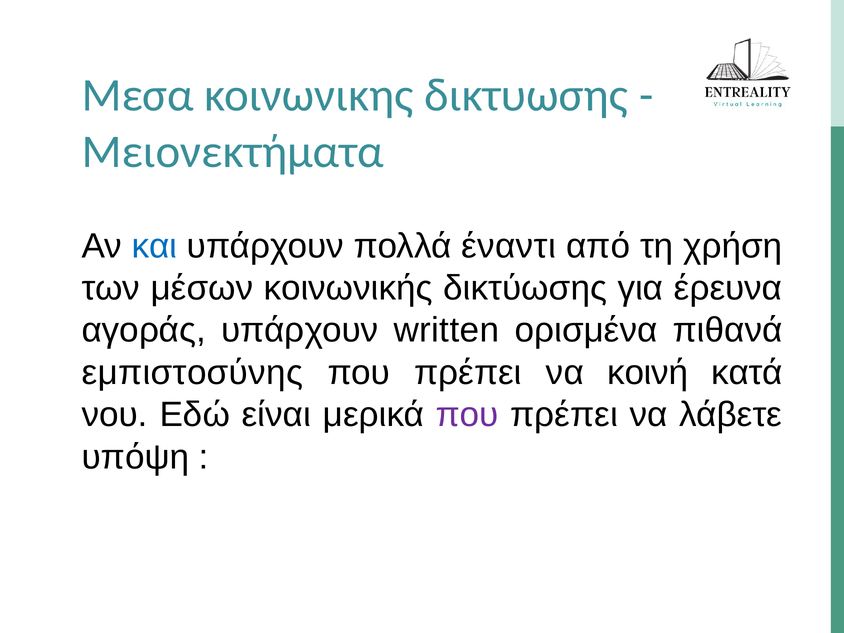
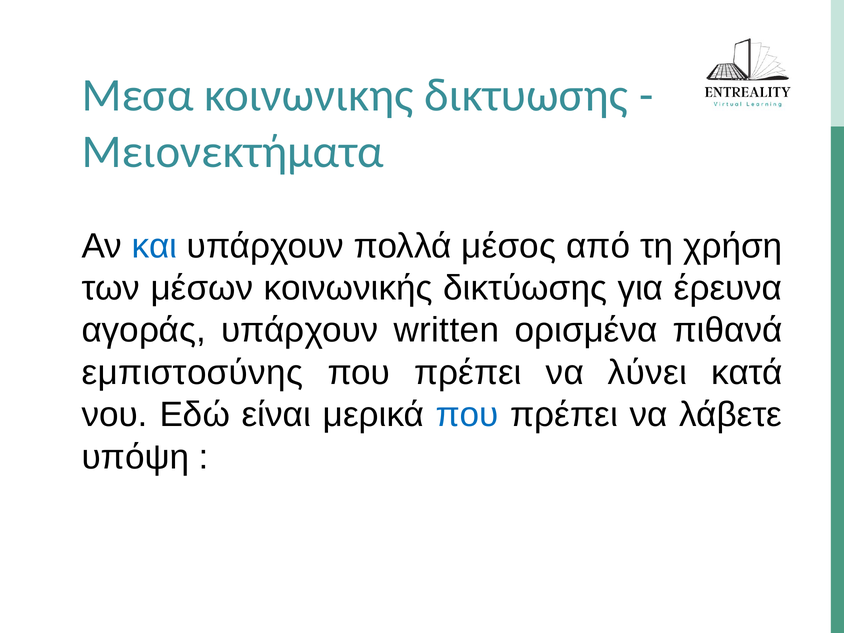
έναντι: έναντι -> μέσος (509, 246)
κοινή: κοινή -> λύνει (647, 373)
που colour: purple -> blue (467, 415)
